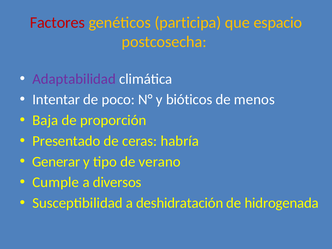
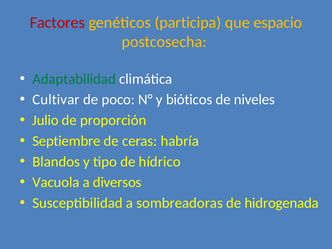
Adaptabilidad colour: purple -> green (74, 79)
Intentar: Intentar -> Cultivar (56, 100)
menos: menos -> niveles (254, 100)
Baja: Baja -> Julio (45, 120)
Presentado: Presentado -> Septiembre (66, 141)
Generar: Generar -> Blandos (56, 162)
verano: verano -> hídrico (160, 162)
Cumple: Cumple -> Vacuola (56, 182)
deshidratación: deshidratación -> sombreadoras (180, 203)
